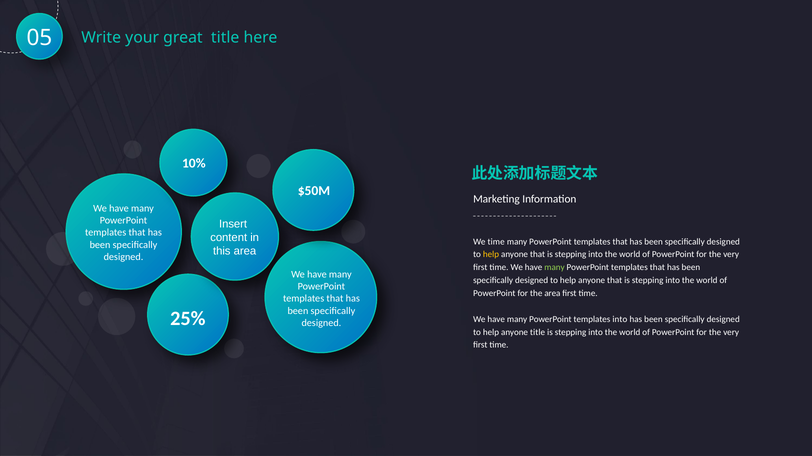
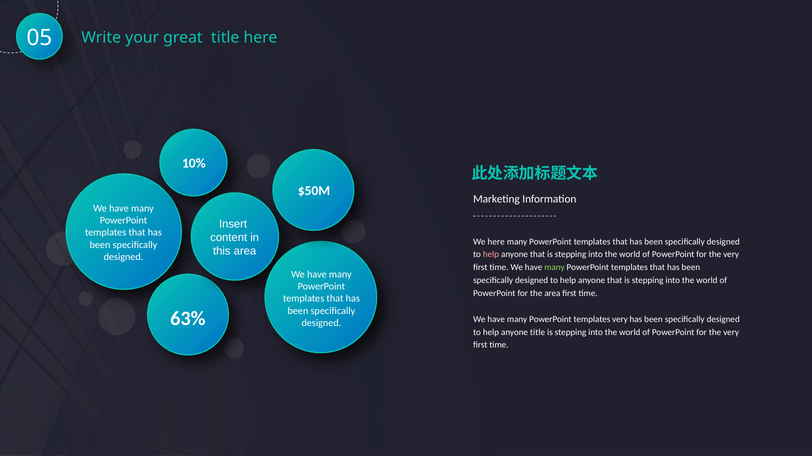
We time: time -> here (496, 242)
help colour: yellow -> pink (491, 255)
25%: 25% -> 63% (188, 319)
templates into: into -> very (620, 320)
